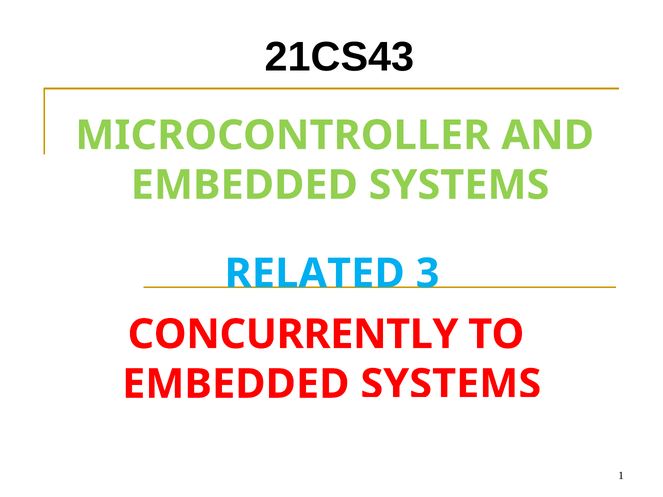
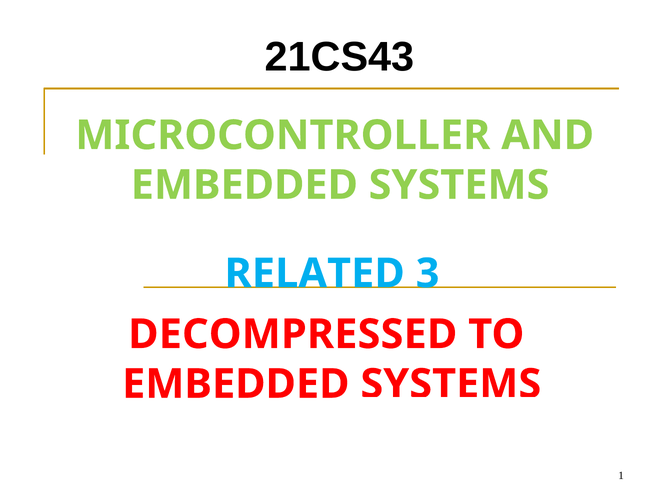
CONCURRENTLY: CONCURRENTLY -> DECOMPRESSED (293, 335)
